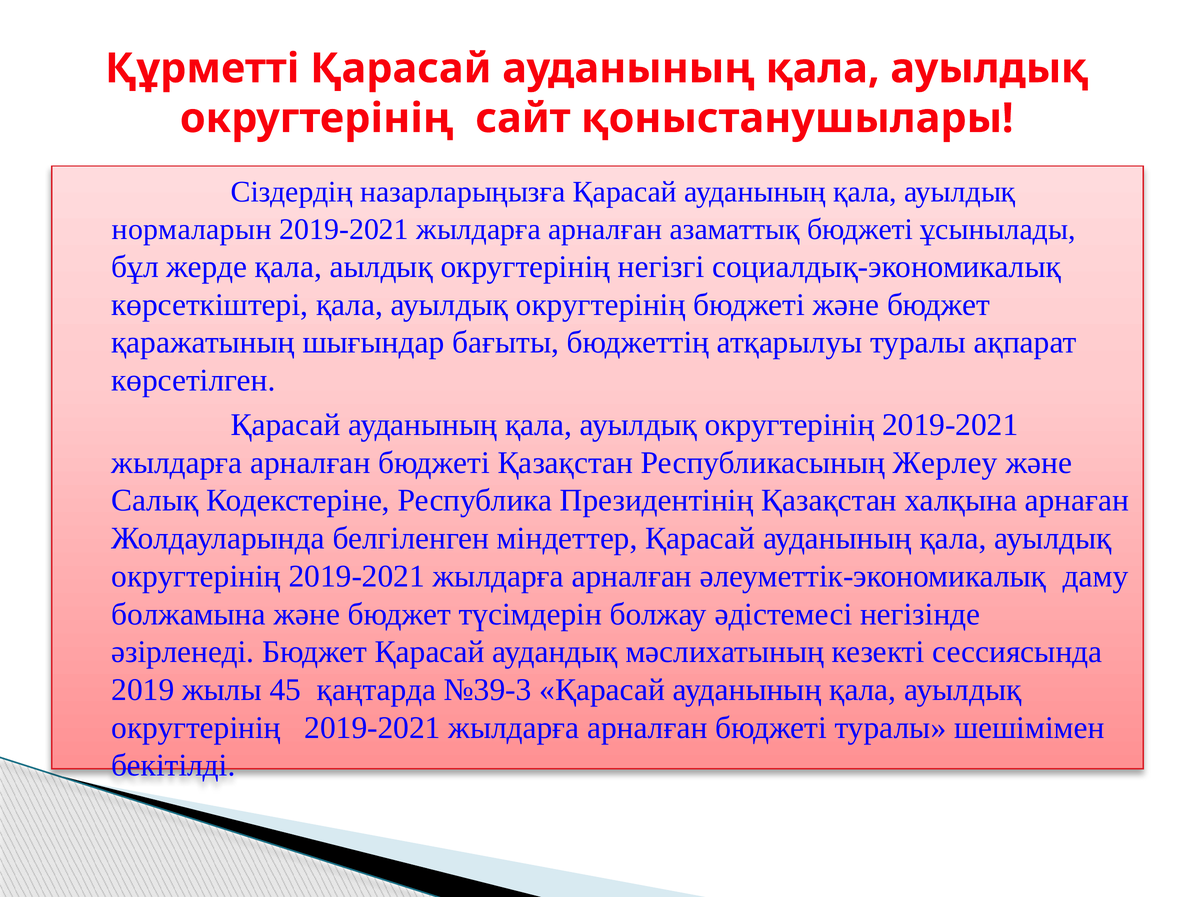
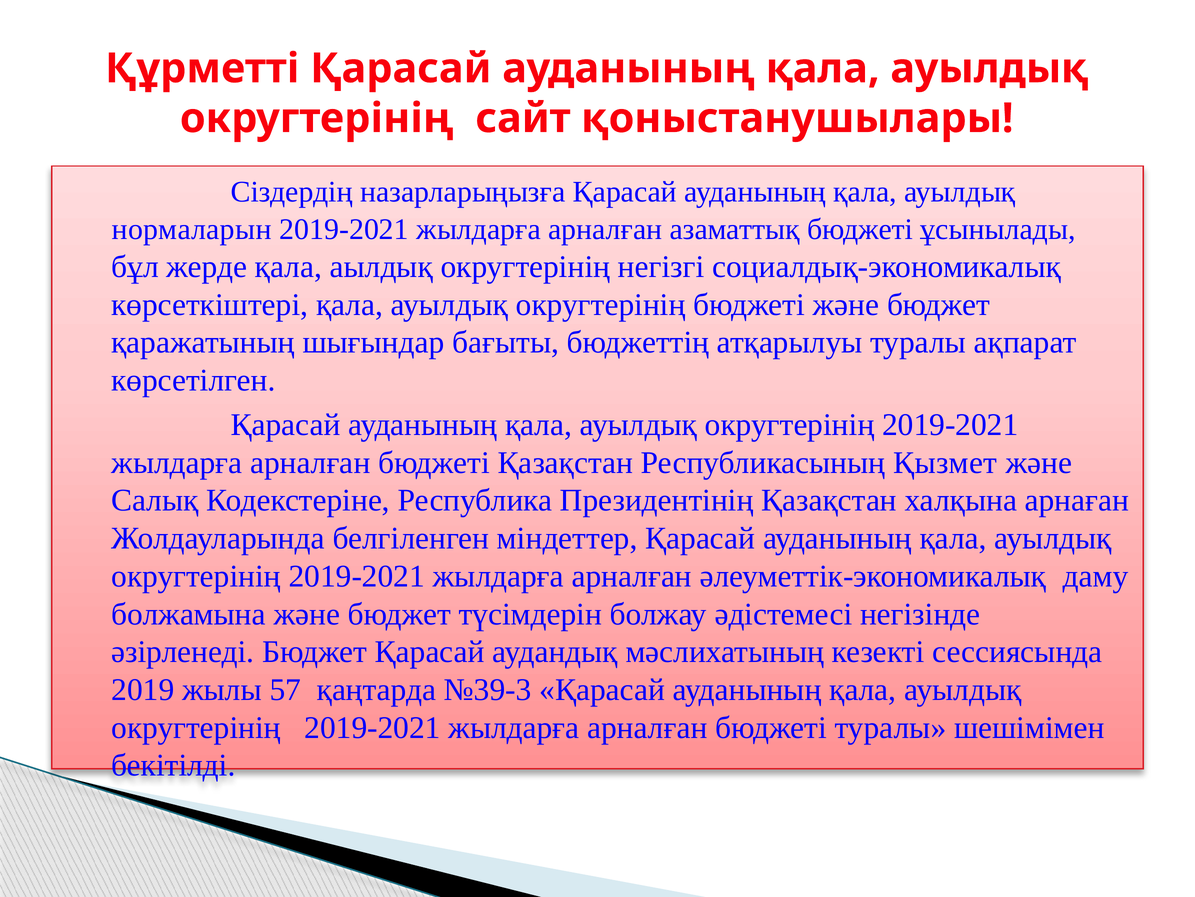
Жерлеу: Жерлеу -> Қызмет (945, 462)
45: 45 -> 57 (285, 689)
